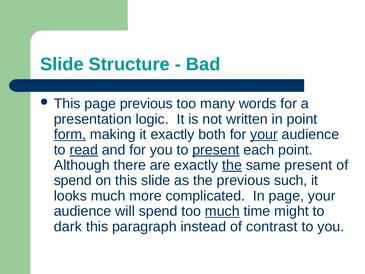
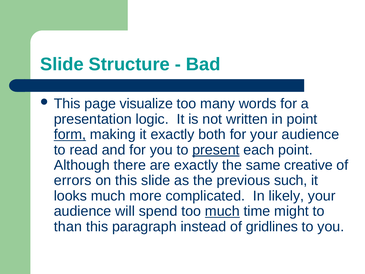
page previous: previous -> visualize (146, 104)
your underline: present -> none (264, 134)
read underline: present -> none (84, 150)
the underline: present -> none (232, 165)
same present: present -> creative (308, 165)
spend: spend -> errors (73, 180)
In page: page -> likely (286, 196)
dark: dark -> than (68, 226)
contrast: contrast -> gridlines (272, 226)
